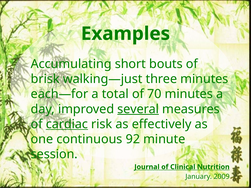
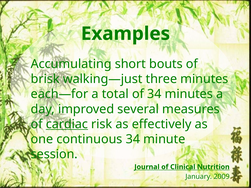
of 70: 70 -> 34 (154, 94)
several underline: present -> none (138, 109)
continuous 92: 92 -> 34 (133, 139)
